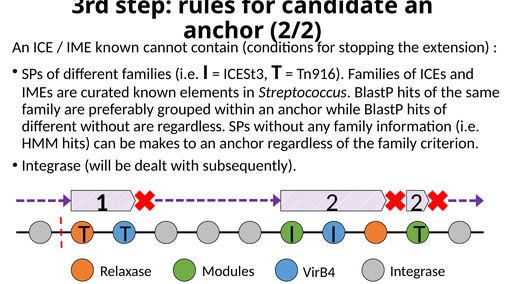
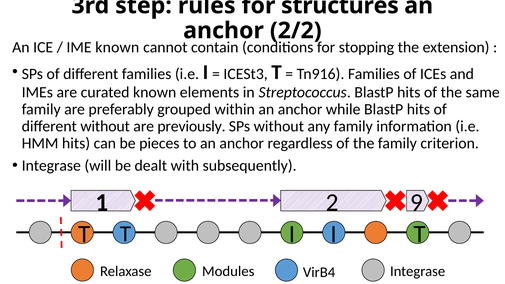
candidate: candidate -> structures (340, 6)
are regardless: regardless -> previously (191, 126)
makes: makes -> pieces (159, 143)
2 2: 2 -> 9 (417, 202)
